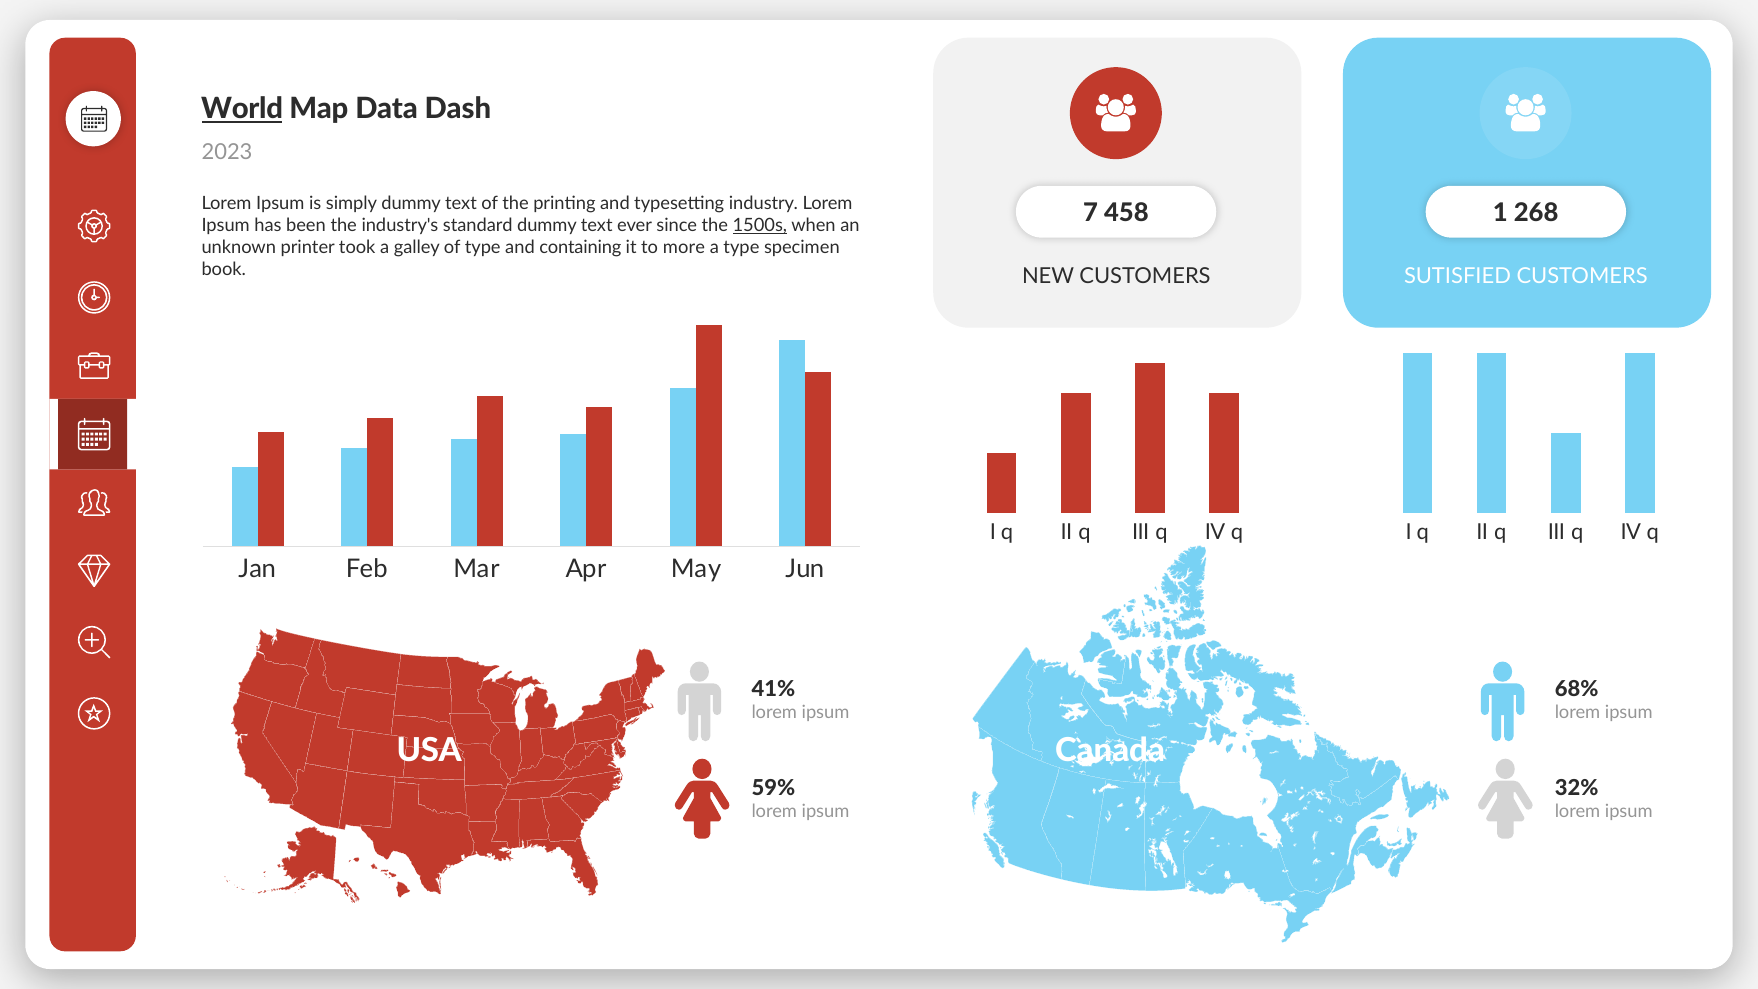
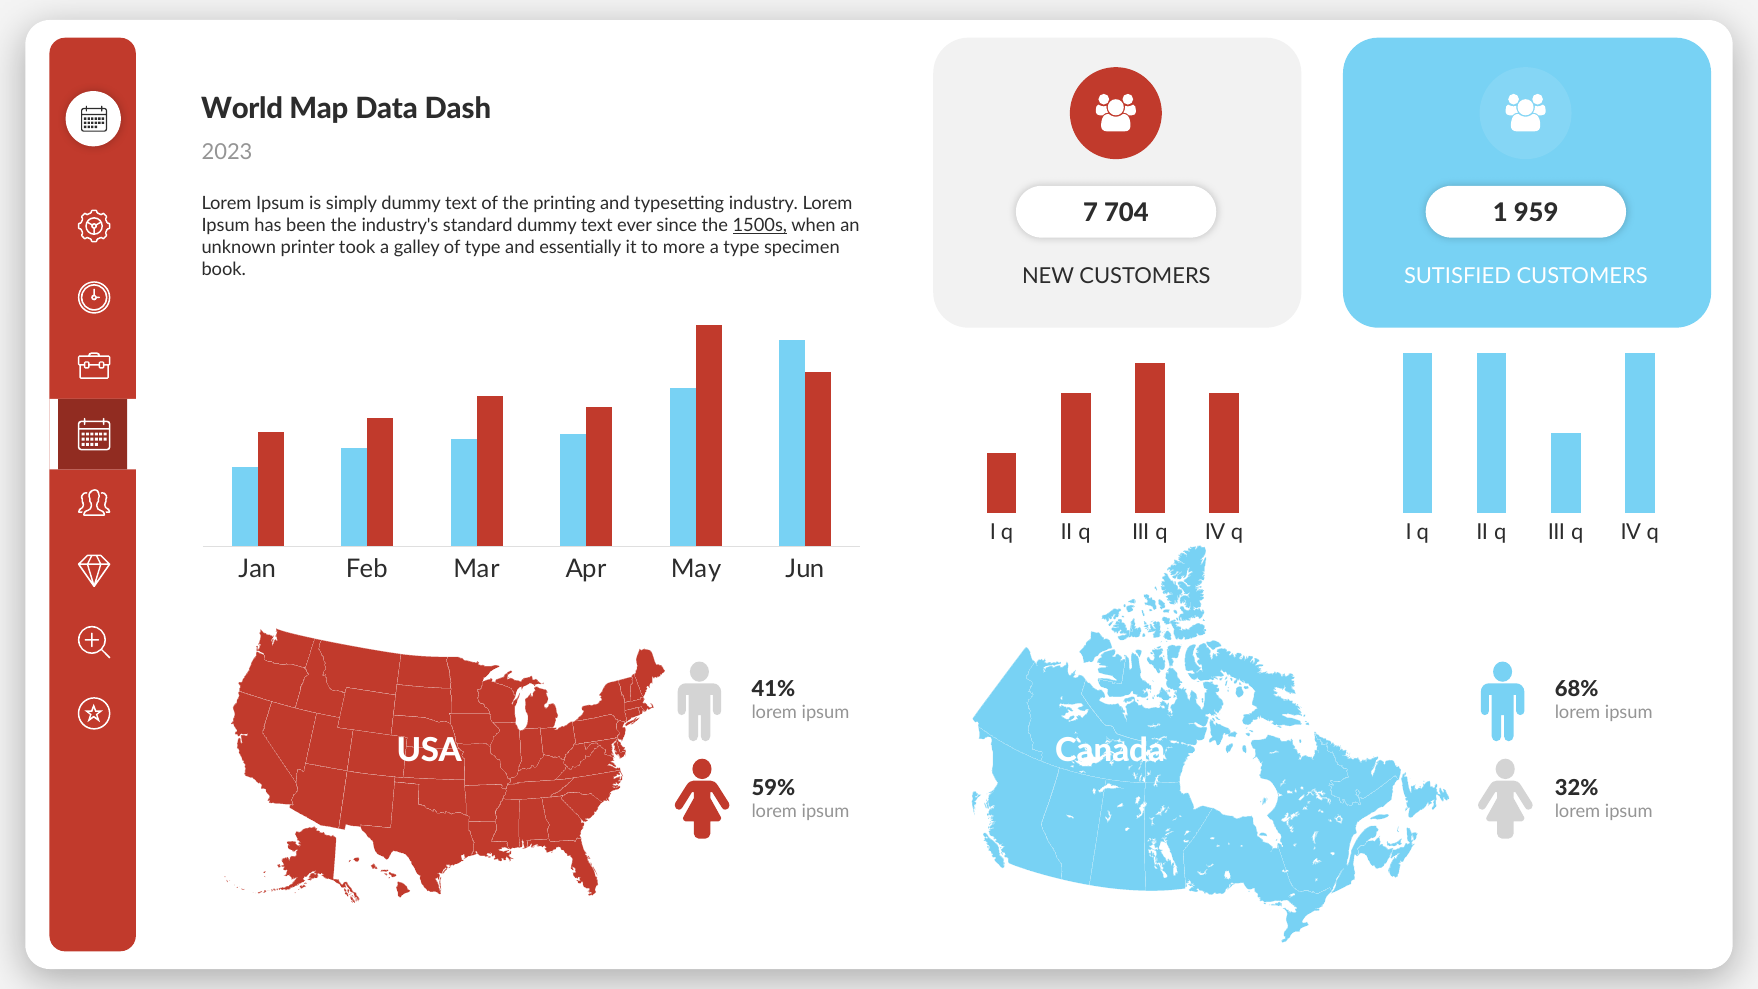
World underline: present -> none (242, 109)
458: 458 -> 704 (1126, 213)
268: 268 -> 959 (1536, 213)
containing: containing -> essentially (580, 248)
